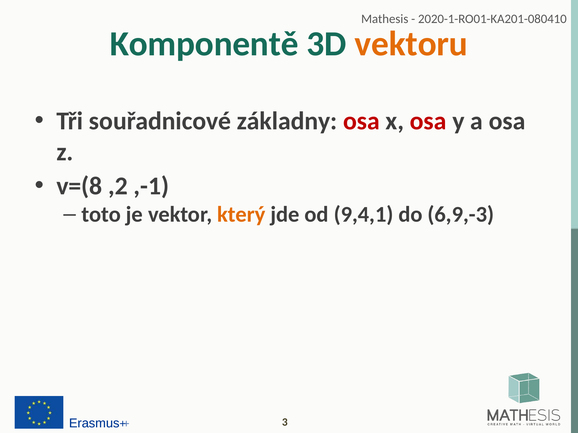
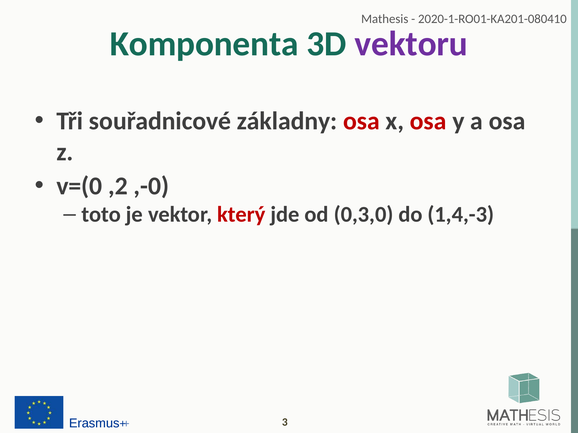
Komponentě: Komponentě -> Komponenta (204, 44)
vektoru colour: orange -> purple (411, 44)
v=(8: v=(8 -> v=(0 (79, 186)
,-1: ,-1 -> ,-0 (151, 186)
který colour: orange -> red (241, 215)
9,4,1: 9,4,1 -> 0,3,0 (364, 215)
6,9,-3: 6,9,-3 -> 1,4,-3 (461, 215)
